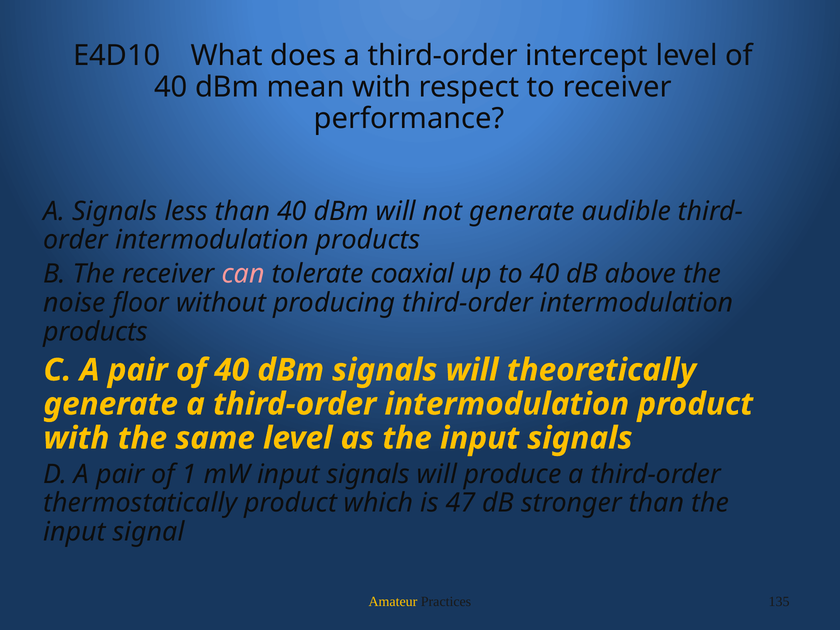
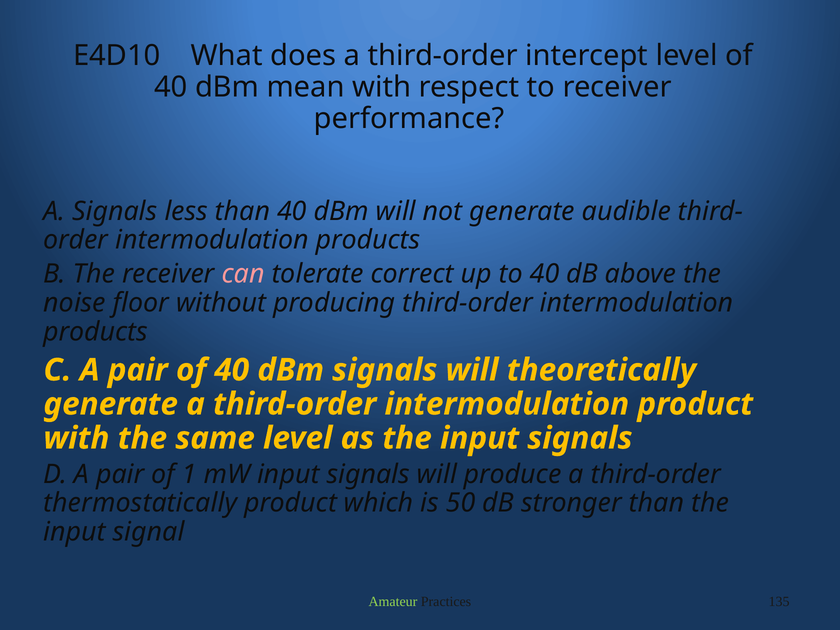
coaxial: coaxial -> correct (412, 274)
47: 47 -> 50 (461, 503)
Amateur colour: yellow -> light green (393, 602)
